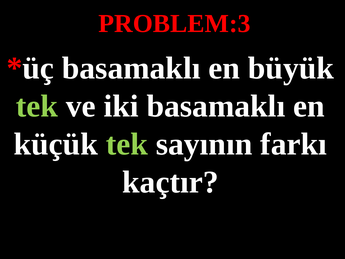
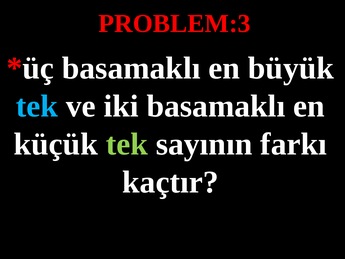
tek colour: light green -> light blue (37, 106)
